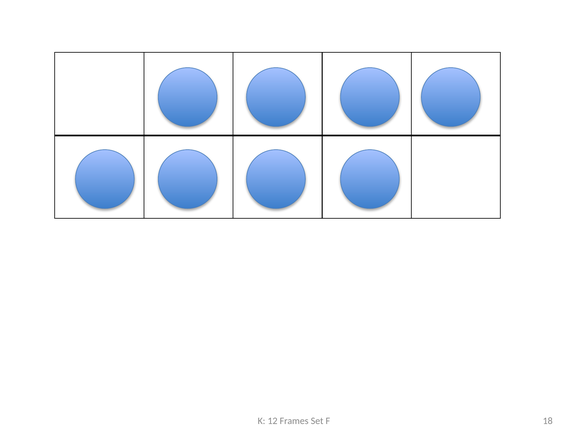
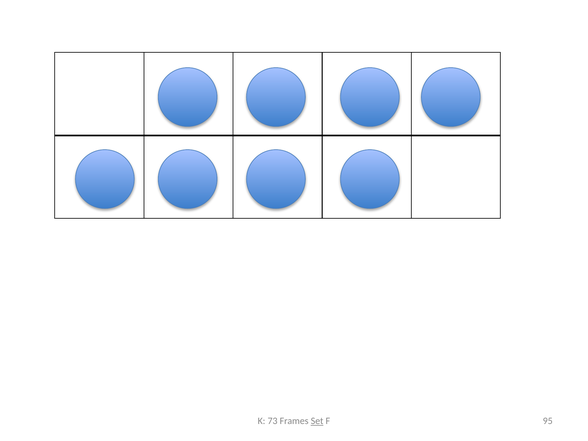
12: 12 -> 73 (273, 421)
Set underline: none -> present (317, 421)
18: 18 -> 95 (548, 421)
